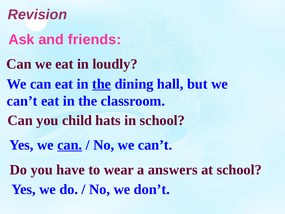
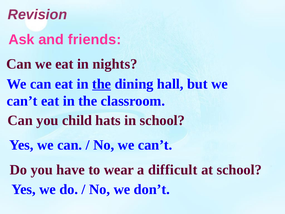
loudly: loudly -> nights (115, 64)
can underline: present -> none (70, 145)
answers: answers -> difficult (173, 170)
